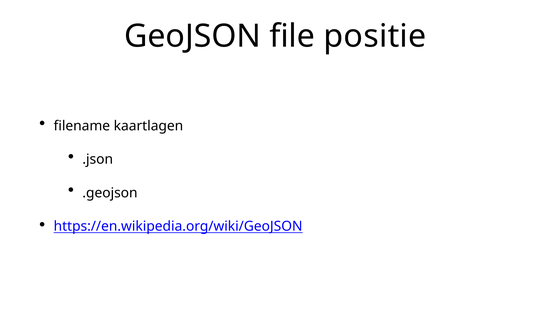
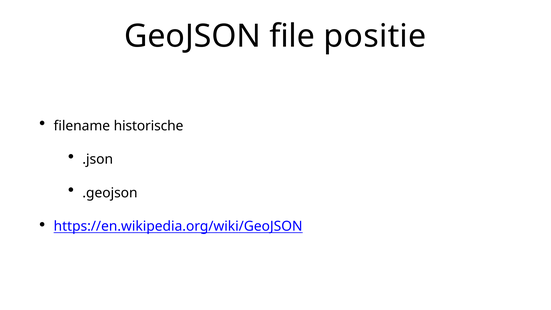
kaartlagen: kaartlagen -> historische (149, 126)
